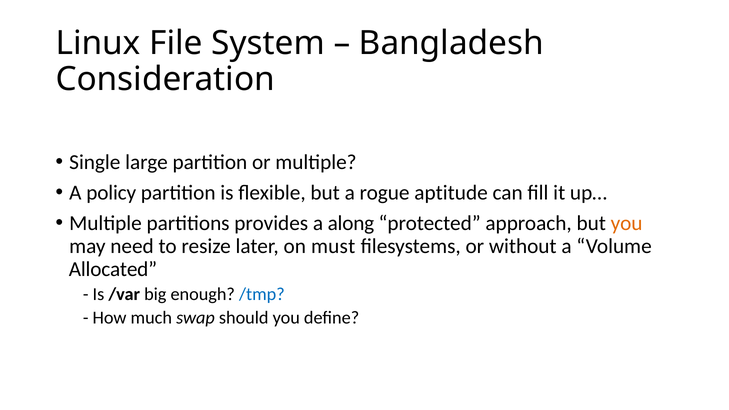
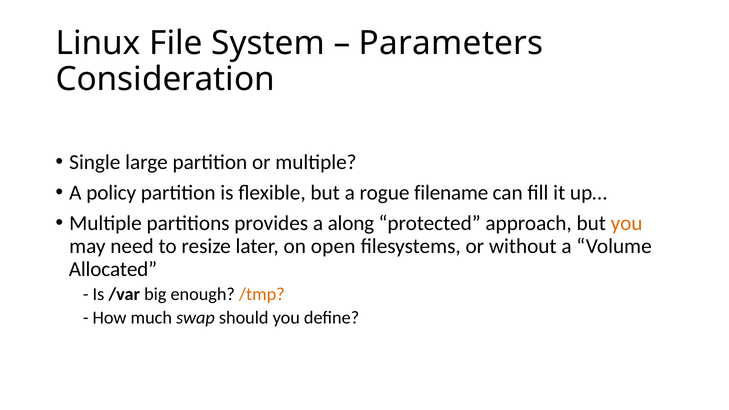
Bangladesh: Bangladesh -> Parameters (451, 43)
aptitude: aptitude -> filename (451, 193)
must: must -> open (333, 246)
/tmp colour: blue -> orange (262, 294)
